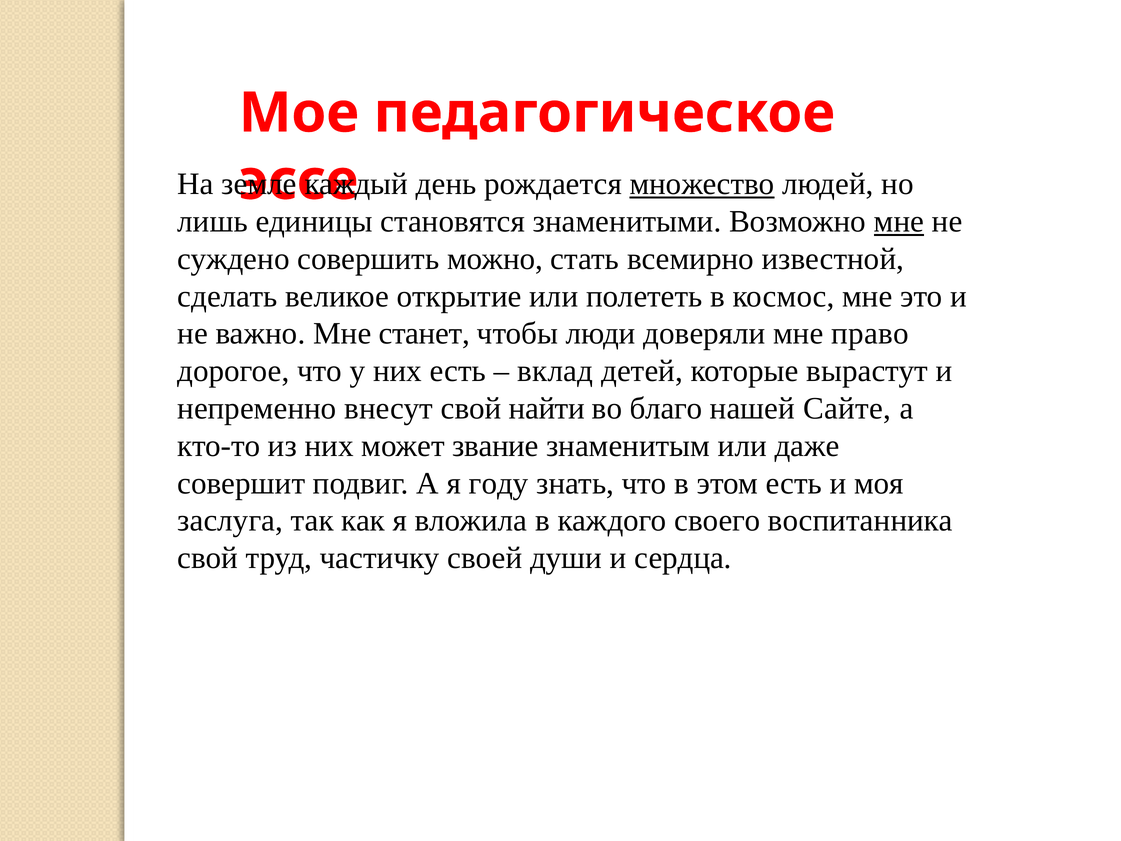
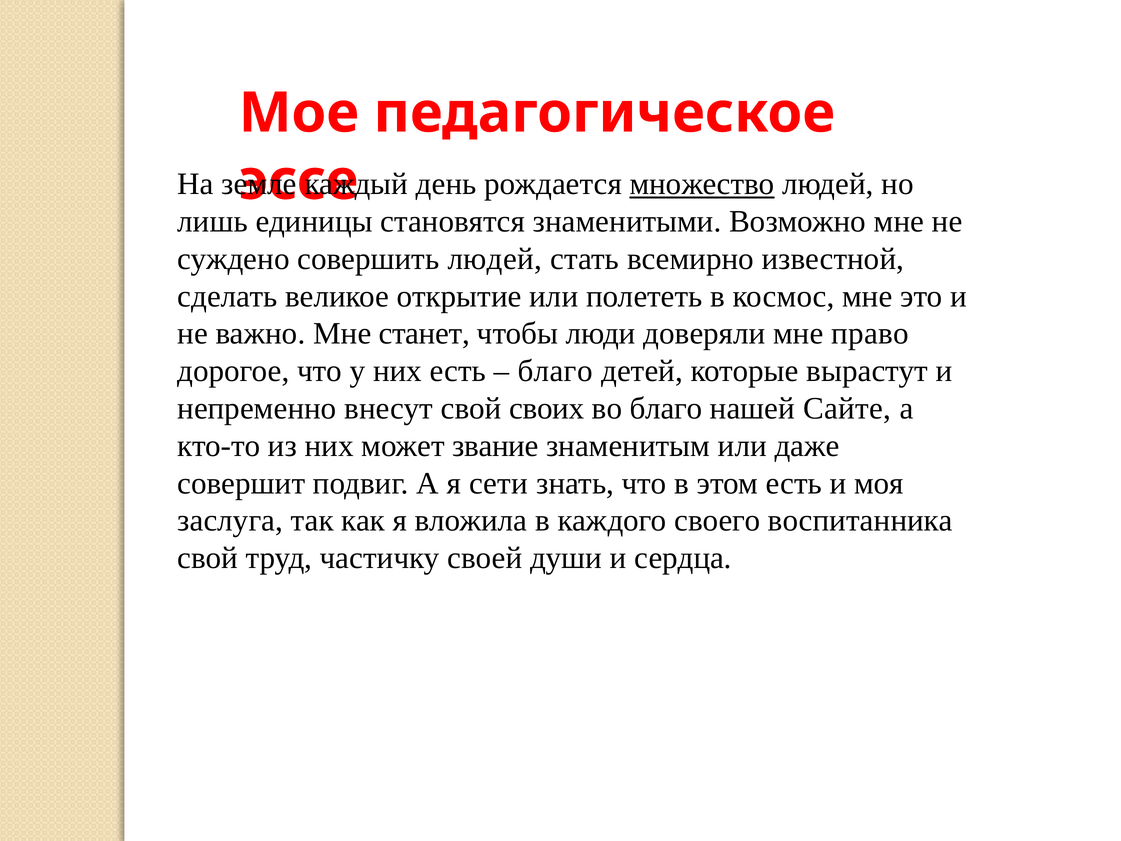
мне underline: present -> none (899, 221)
совершить можно: можно -> людей (495, 259)
вклад: вклад -> благо (555, 371)
найти: найти -> своих (547, 408)
году: году -> сети (498, 483)
